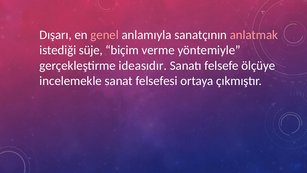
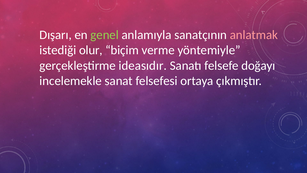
genel colour: pink -> light green (105, 35)
süje: süje -> olur (91, 50)
ölçüye: ölçüye -> doğayı (258, 65)
